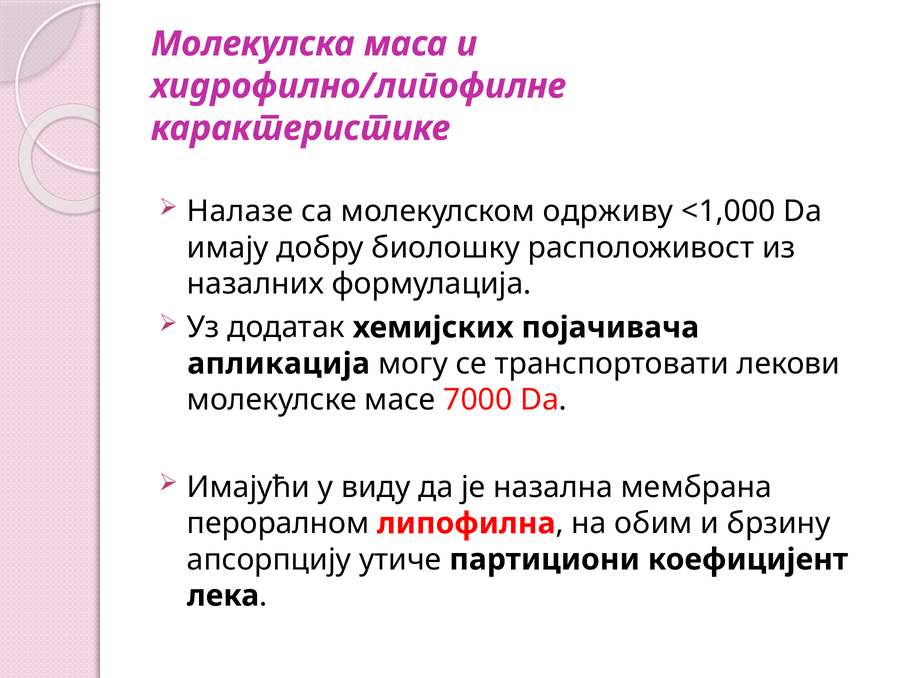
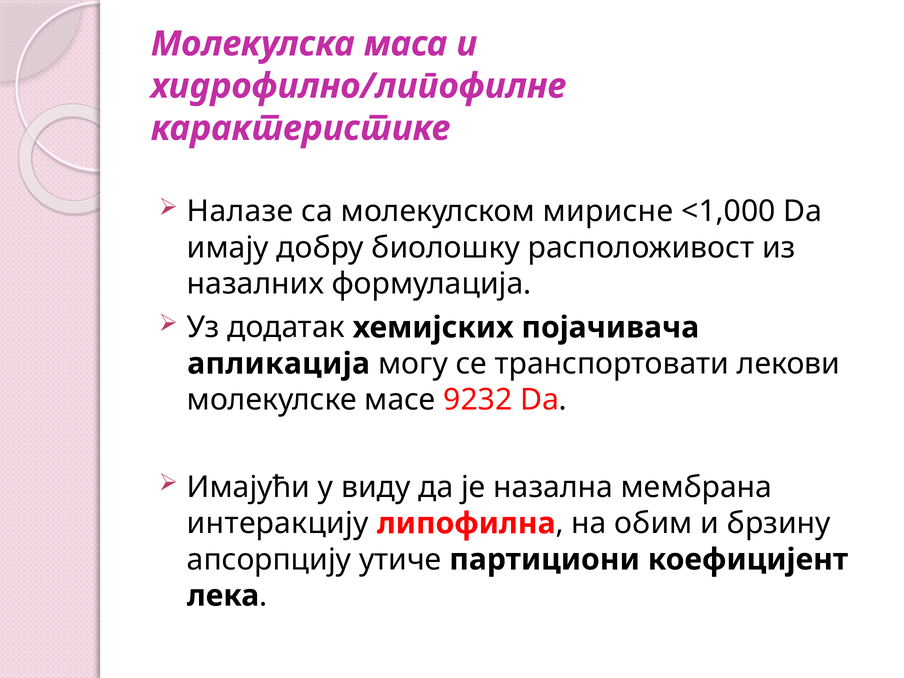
одрживу: одрживу -> мирисне (608, 211)
7000: 7000 -> 9232 (478, 400)
пероралном: пероралном -> интеракцију (278, 523)
